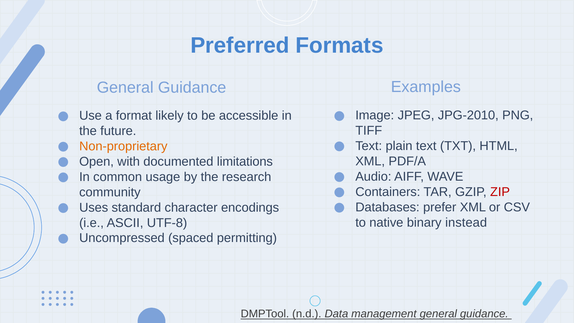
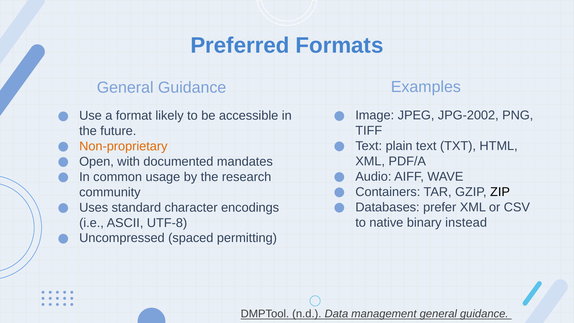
JPG-2010: JPG-2010 -> JPG-2002 (468, 115)
limitations: limitations -> mandates (245, 162)
ZIP colour: red -> black (500, 192)
